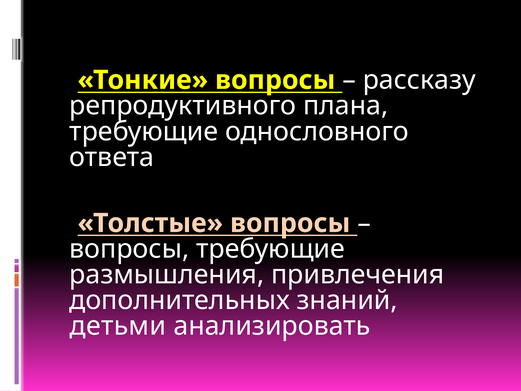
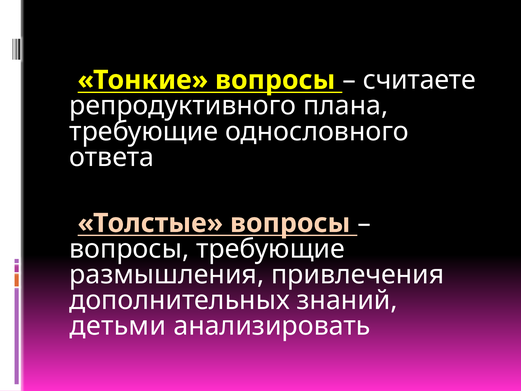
рассказу: рассказу -> считаете (419, 80)
